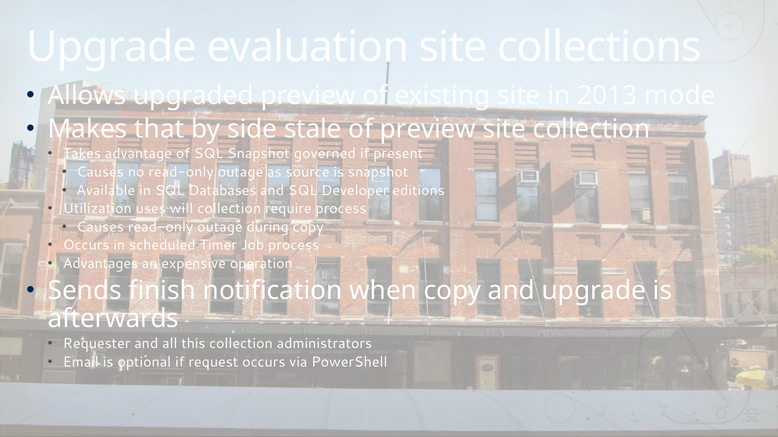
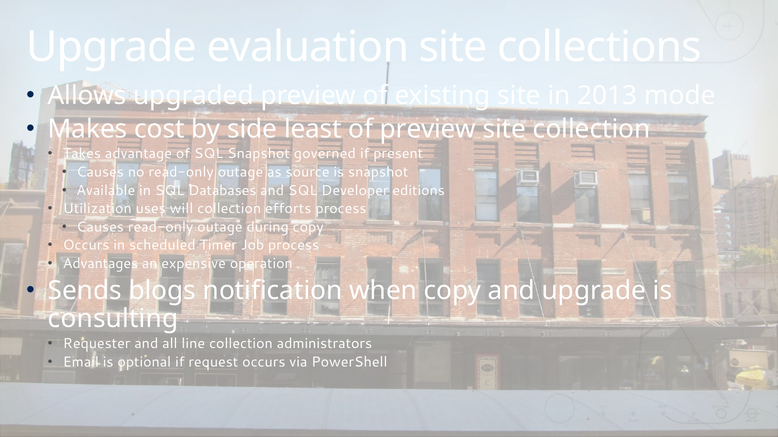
that: that -> cost (159, 129)
stale: stale -> least (313, 129)
require: require -> efforts (288, 209)
finish: finish -> blogs (162, 291)
afterwards: afterwards -> consulting (113, 319)
this: this -> line (193, 344)
